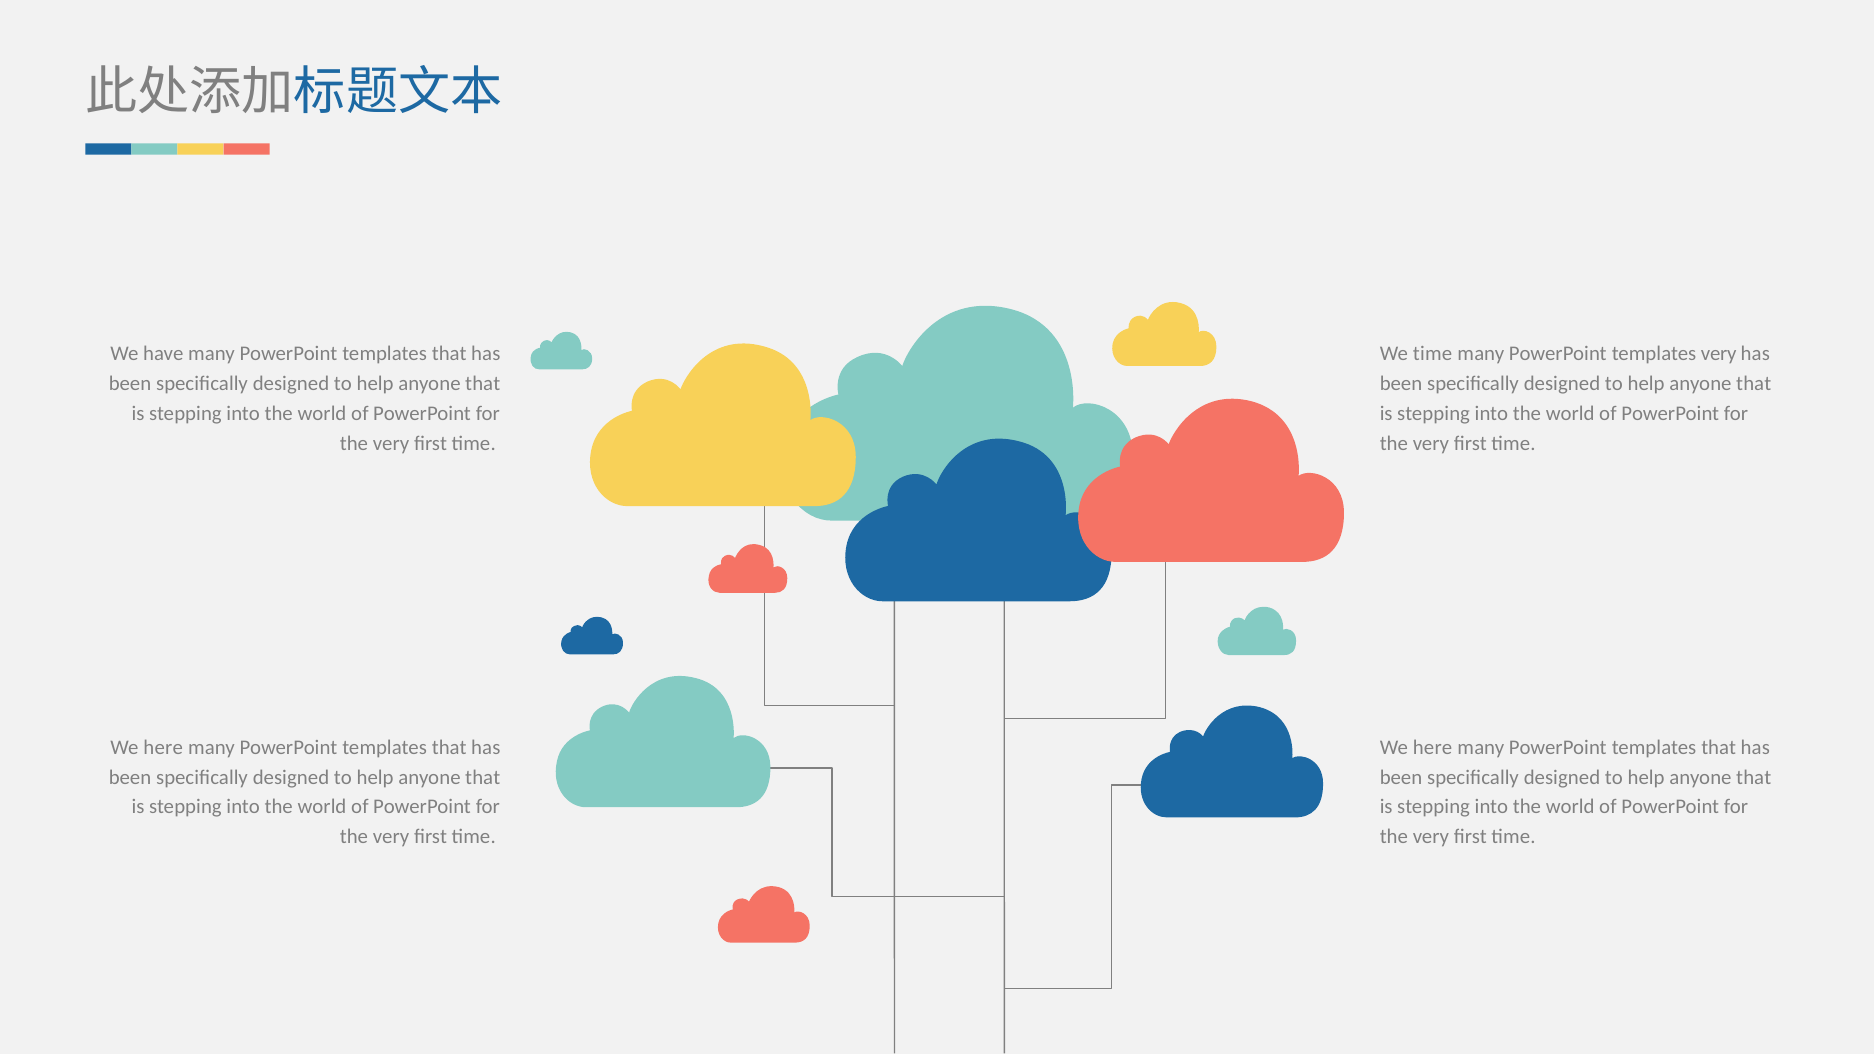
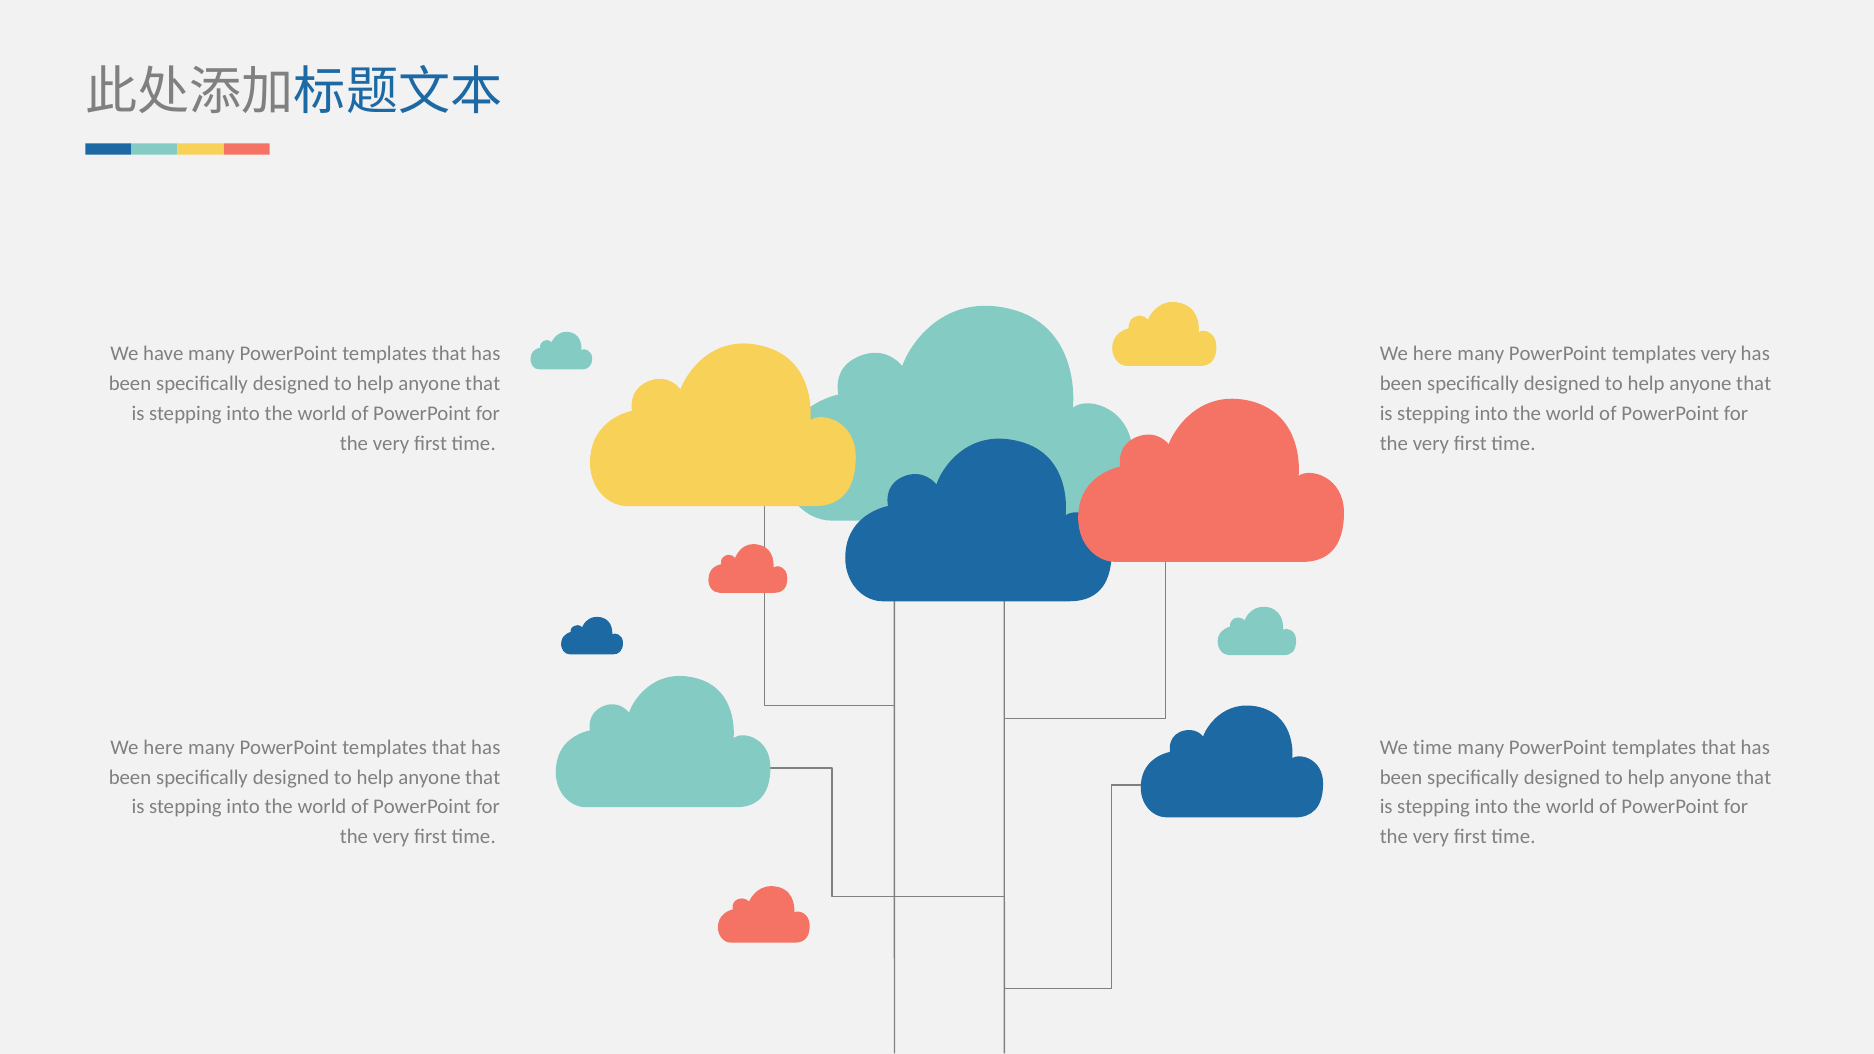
time: time -> here (1433, 354)
here: here -> time (1433, 747)
